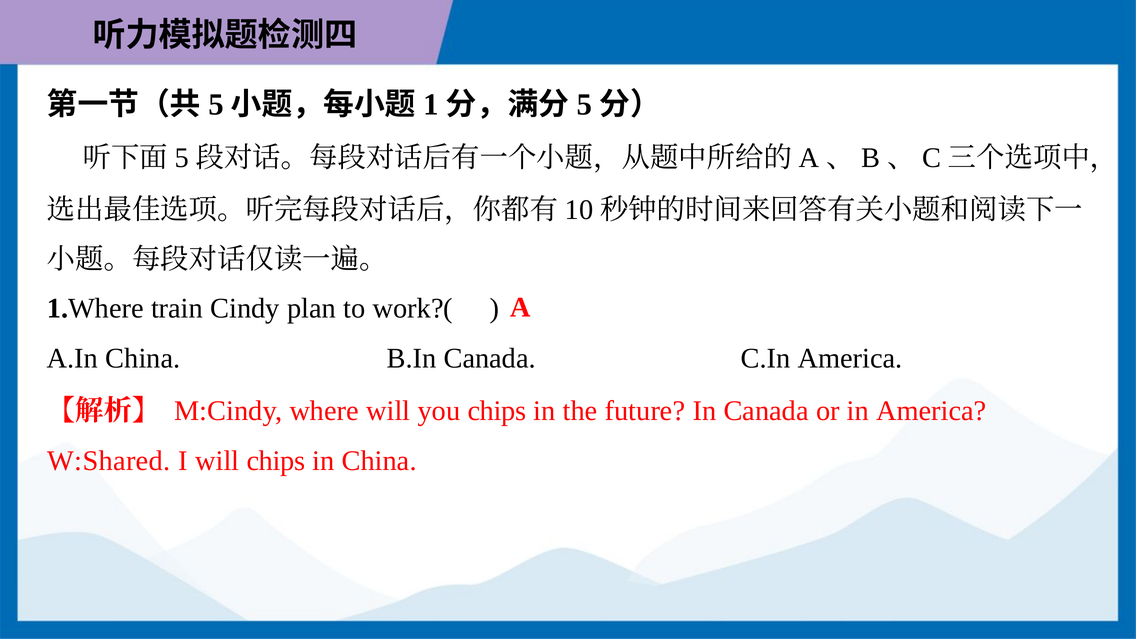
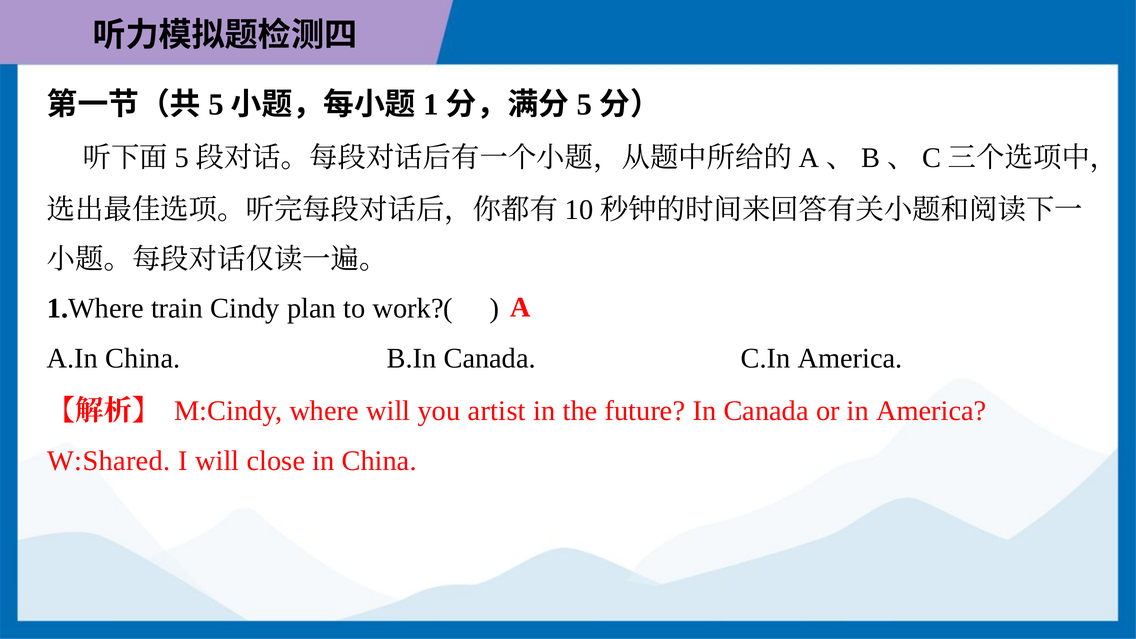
you chips: chips -> artist (497, 411)
will chips: chips -> close (276, 461)
